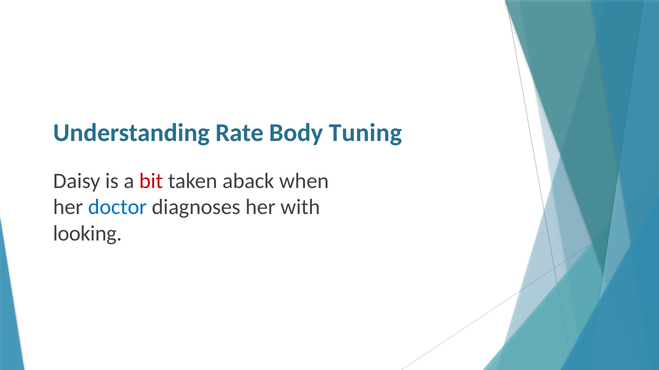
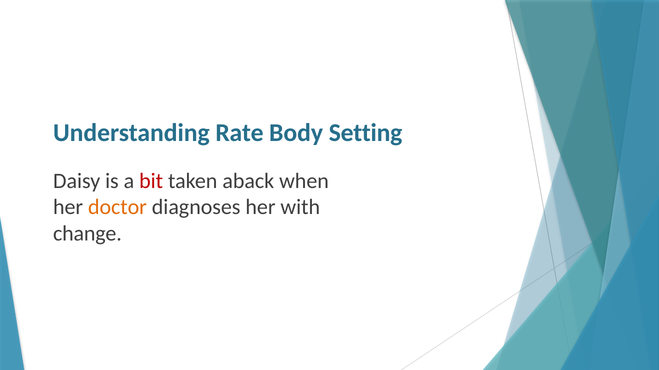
Tuning: Tuning -> Setting (366, 133)
doctor colour: blue -> orange (117, 208)
looking: looking -> change (87, 234)
